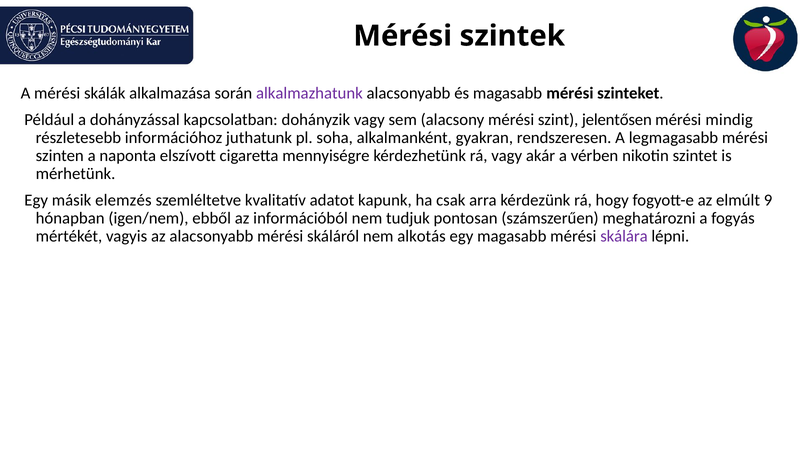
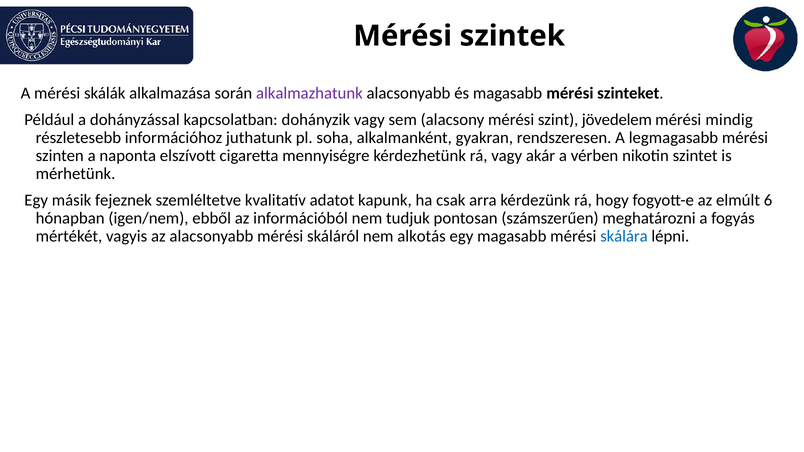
jelentősen: jelentősen -> jövedelem (617, 120)
elemzés: elemzés -> fejeznek (123, 200)
9: 9 -> 6 (768, 200)
skálára colour: purple -> blue (624, 237)
